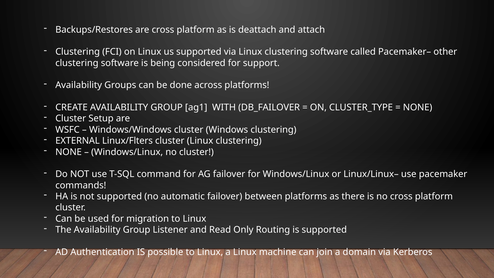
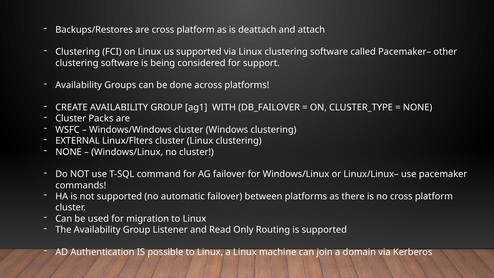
Setup: Setup -> Packs (101, 119)
